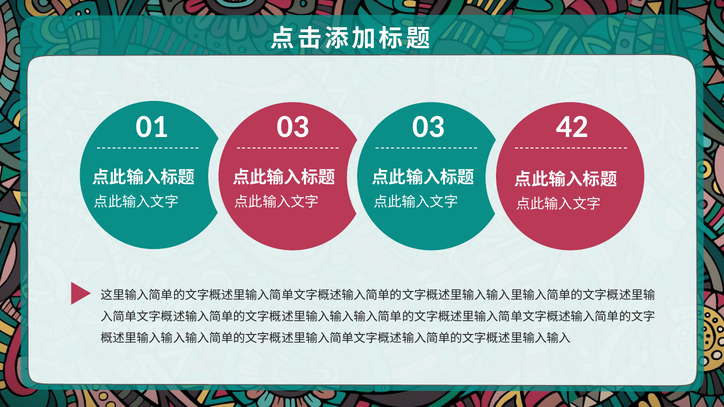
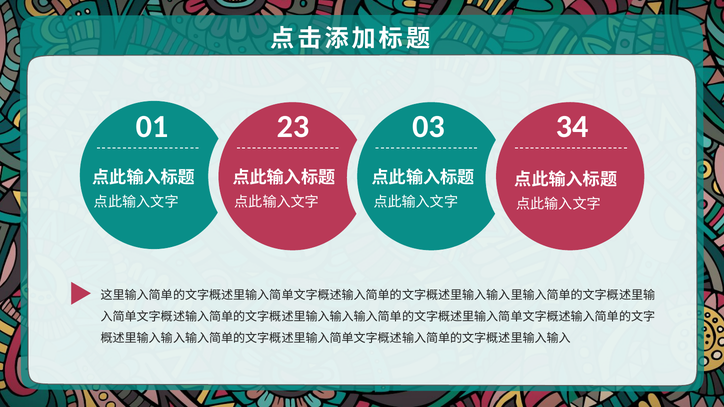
01 03: 03 -> 23 (293, 127)
42: 42 -> 34 (572, 127)
